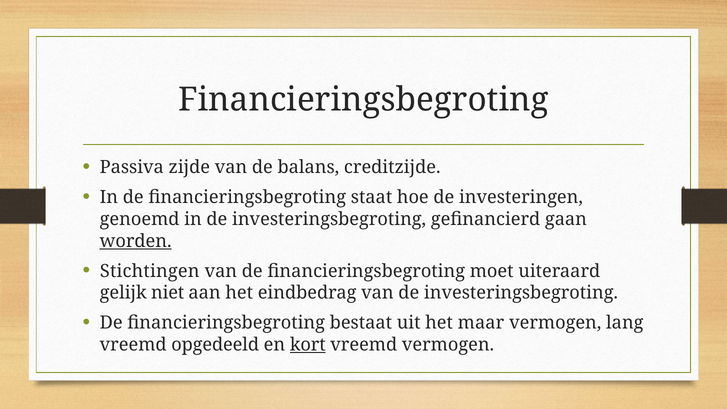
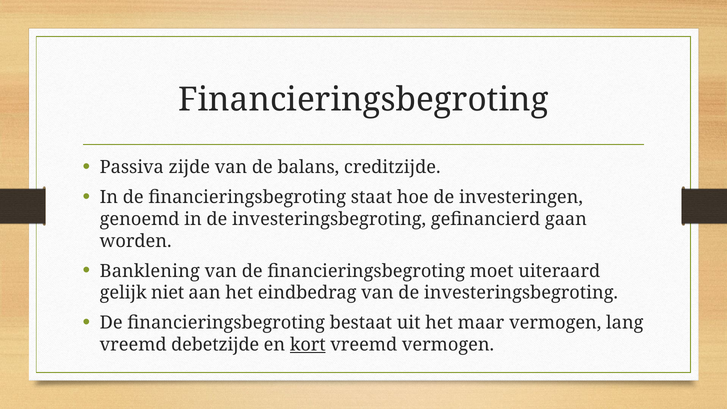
worden underline: present -> none (136, 241)
Stichtingen: Stichtingen -> Banklening (150, 271)
opgedeeld: opgedeeld -> debetzijde (215, 345)
